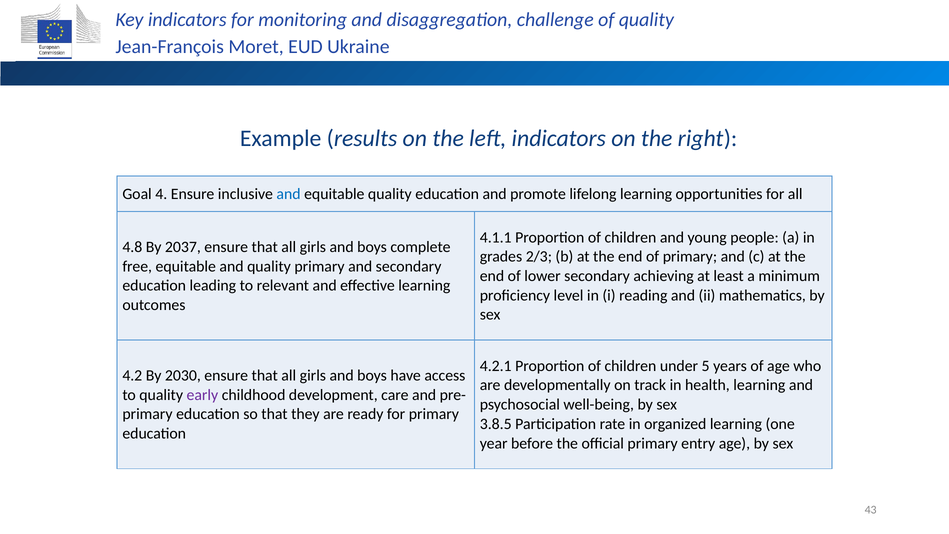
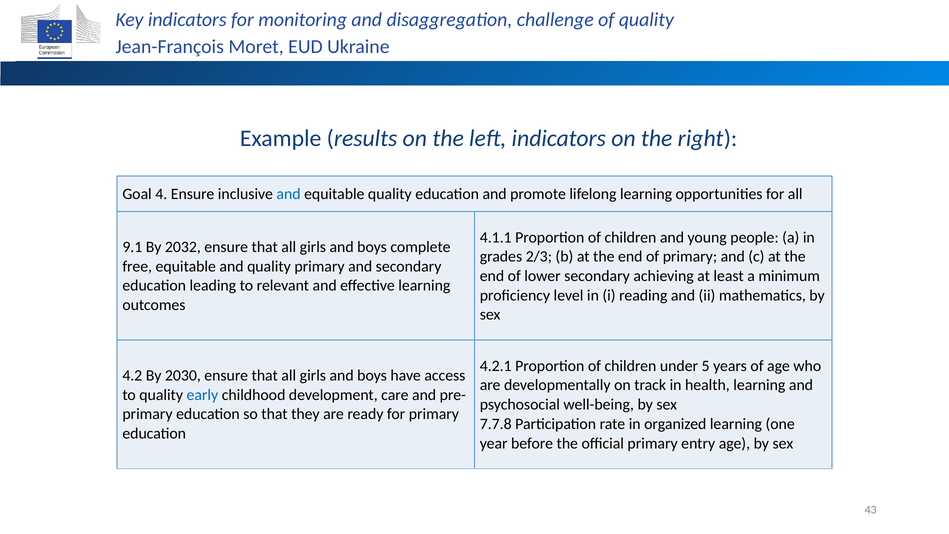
4.8: 4.8 -> 9.1 (132, 247)
2037: 2037 -> 2032 (183, 247)
early colour: purple -> blue (202, 395)
3.8.5: 3.8.5 -> 7.7.8 (496, 424)
